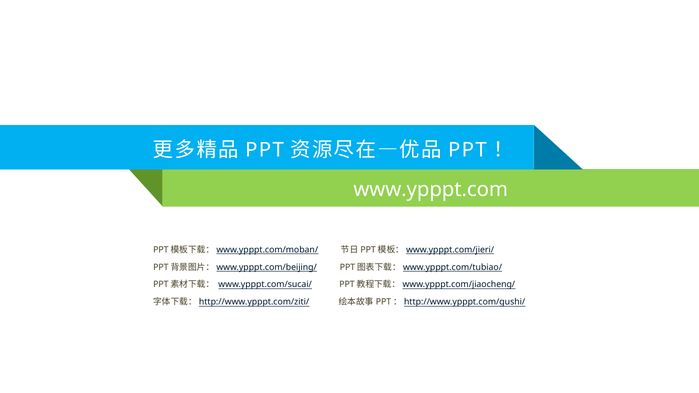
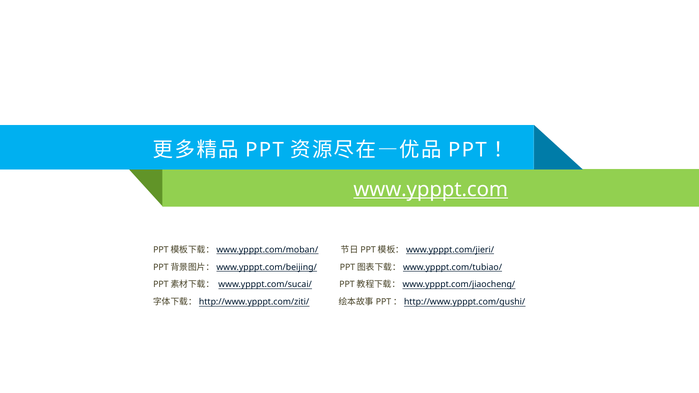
www.ypppt.com underline: none -> present (431, 189)
